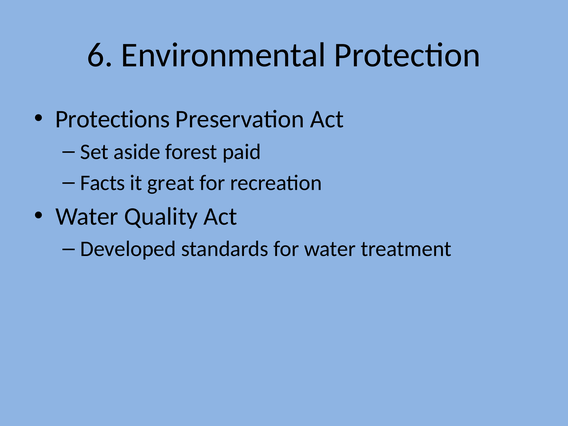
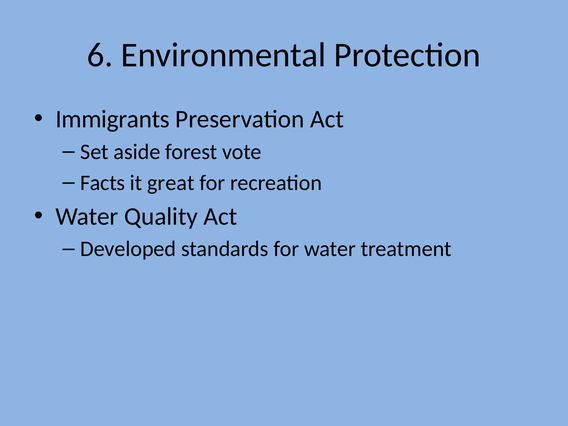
Protections: Protections -> Immigrants (113, 119)
paid: paid -> vote (242, 152)
